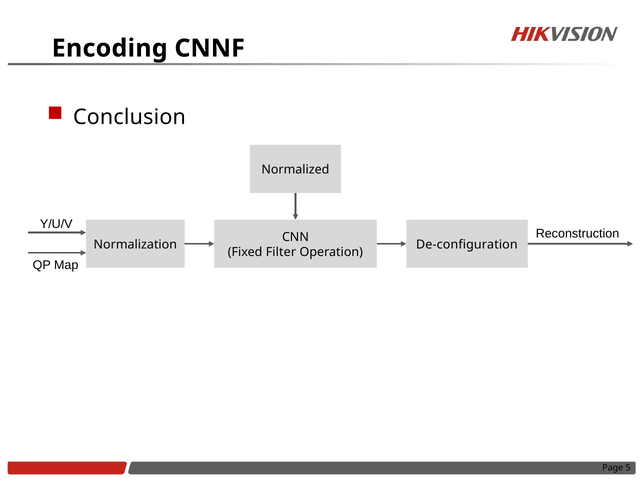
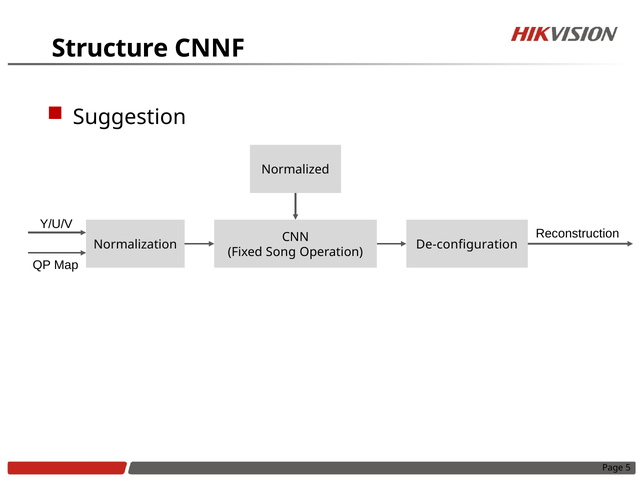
Encoding: Encoding -> Structure (110, 48)
Conclusion: Conclusion -> Suggestion (130, 117)
Filter: Filter -> Song (281, 252)
